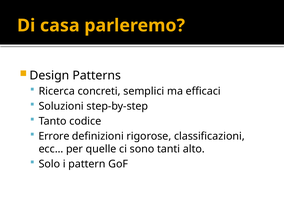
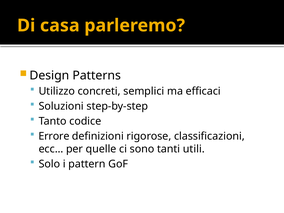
Ricerca: Ricerca -> Utilizzo (57, 91)
alto: alto -> utili (194, 149)
